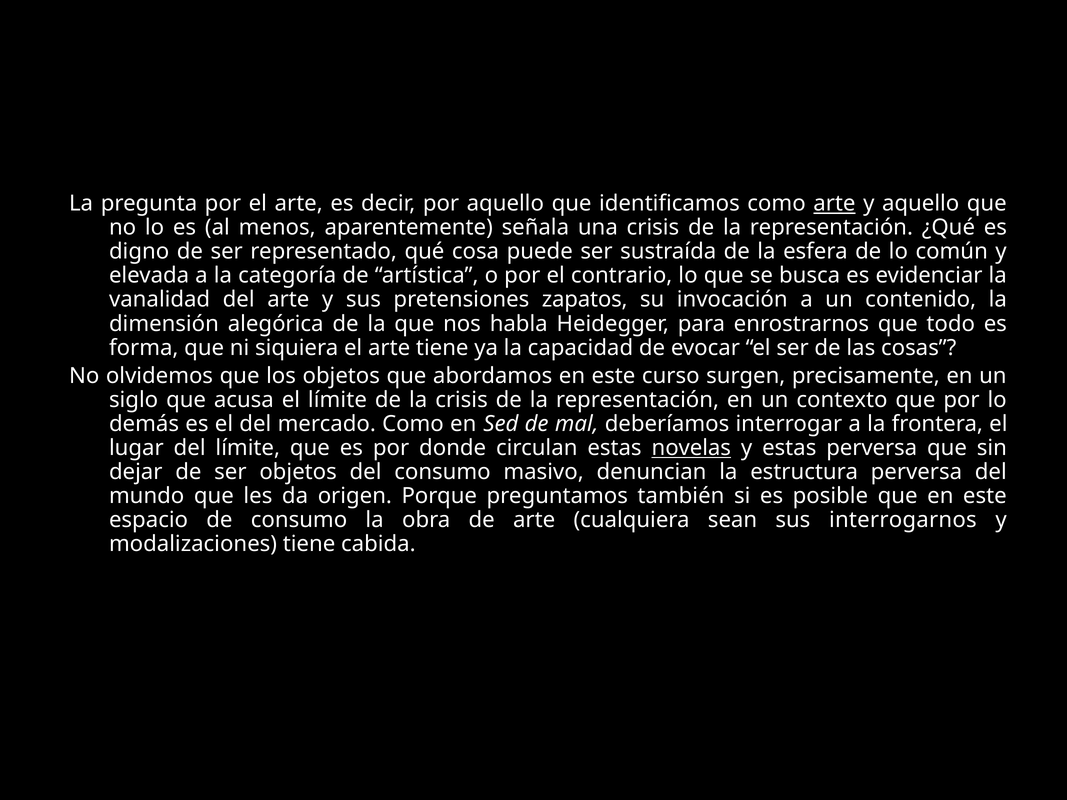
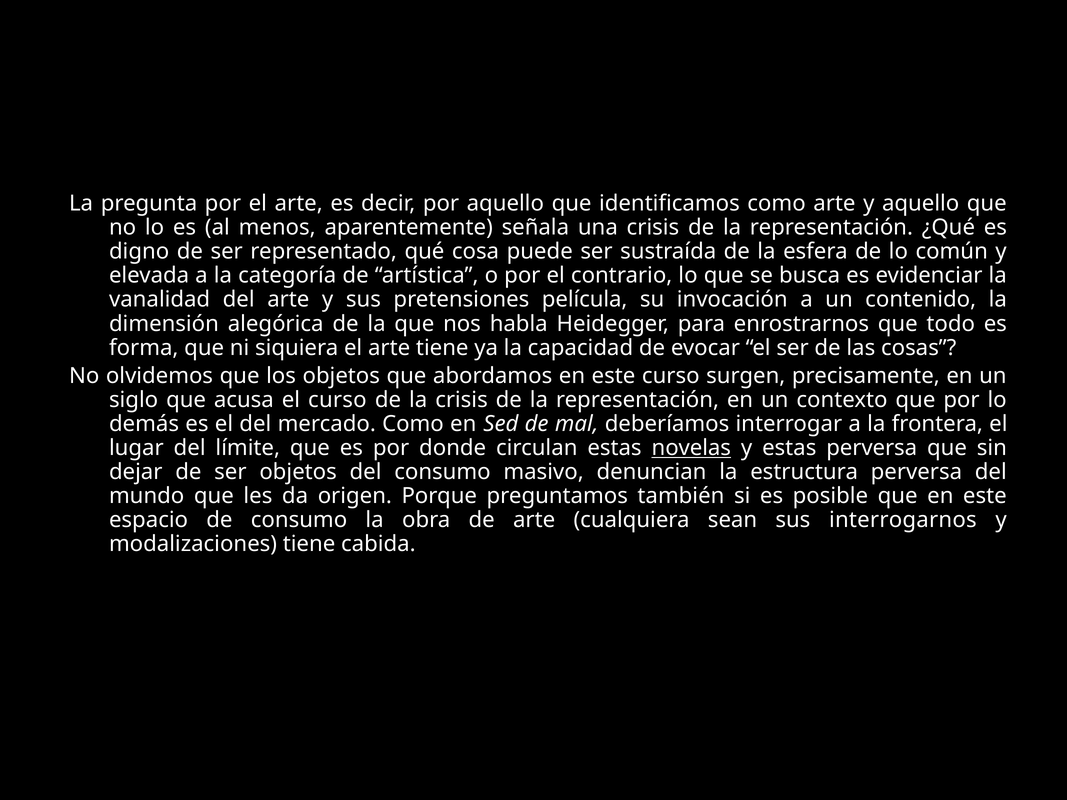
arte underline: present -> none (834, 204)
zapatos: zapatos -> película (585, 300)
el límite: límite -> curso (337, 400)
